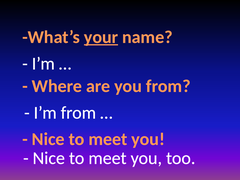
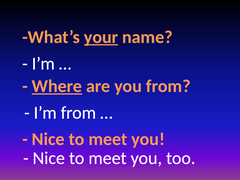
Where underline: none -> present (57, 86)
